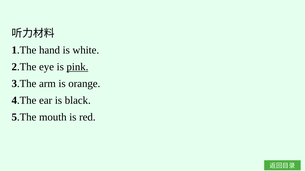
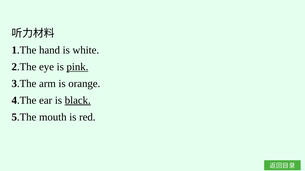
black underline: none -> present (78, 101)
